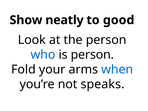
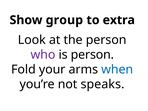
neatly: neatly -> group (64, 20)
good: good -> extra (119, 20)
who colour: blue -> purple (43, 55)
